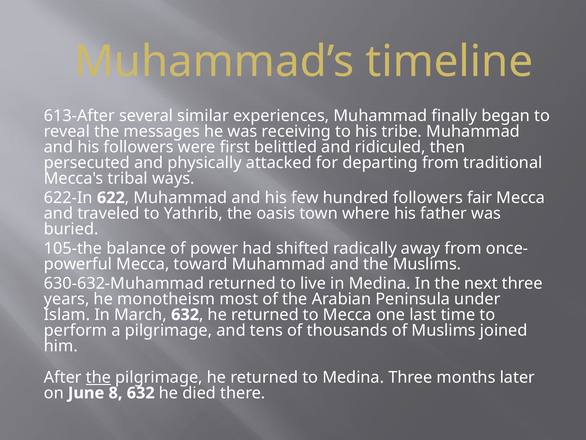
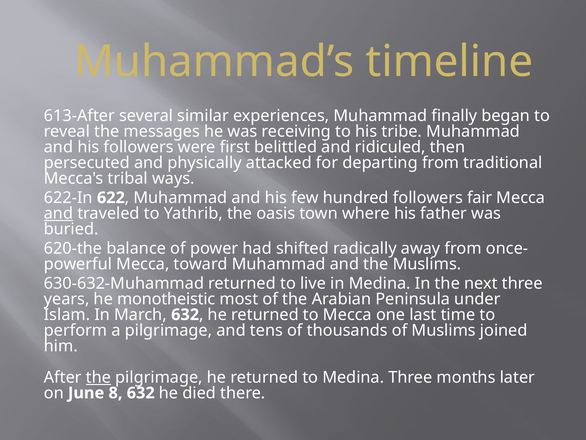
and underline: none -> present (58, 213)
105-the: 105-the -> 620-the (73, 248)
monotheism: monotheism -> monotheistic (166, 299)
